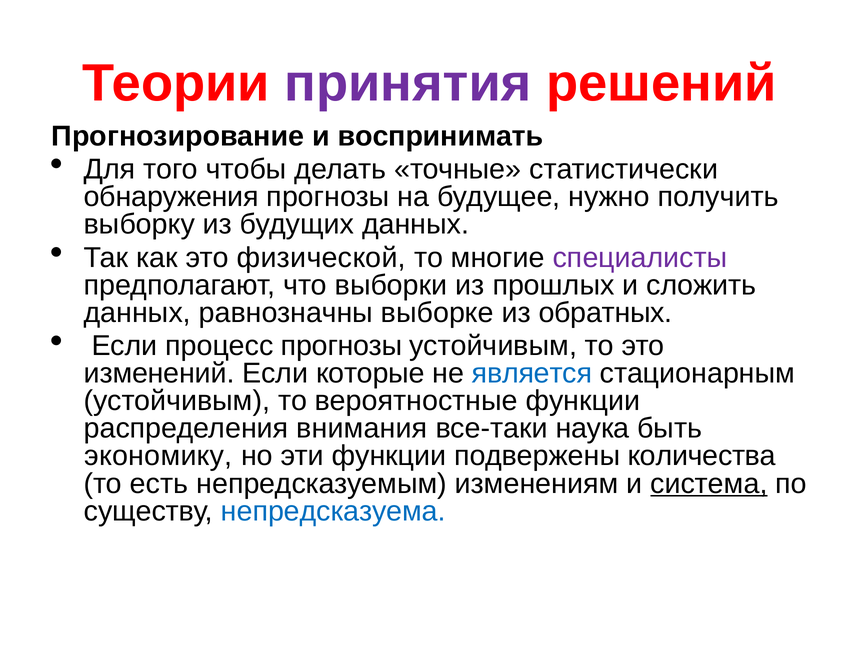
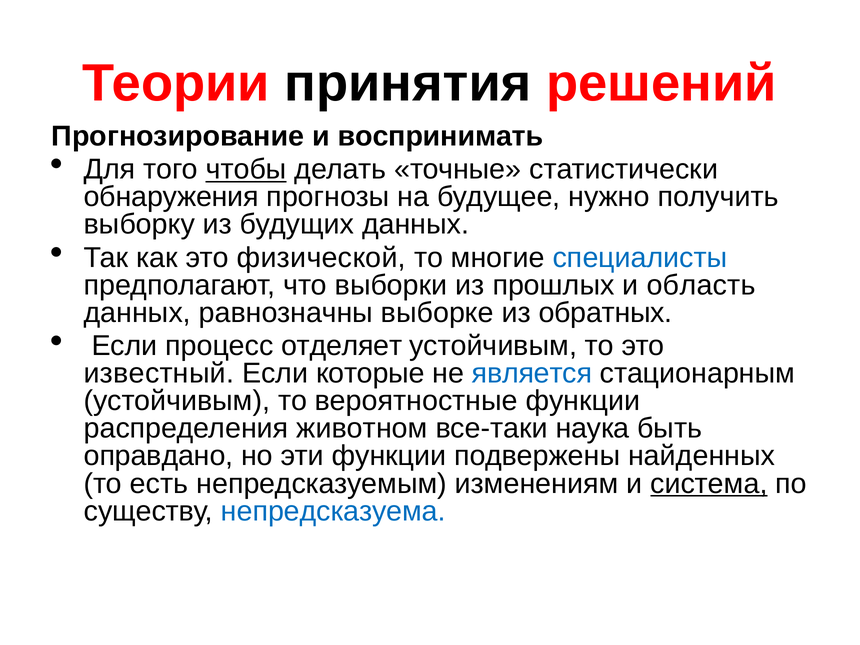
принятия colour: purple -> black (408, 83)
чтобы underline: none -> present (246, 169)
специалисты colour: purple -> blue (640, 258)
сложить: сложить -> область (701, 285)
процесс прогнозы: прогнозы -> отделяет (342, 346)
изменений: изменений -> известный (159, 373)
внимания: внимания -> животном (362, 428)
экономику: экономику -> оправдано (159, 456)
количества: количества -> найденных (702, 456)
